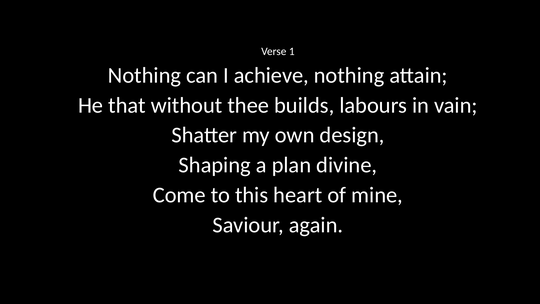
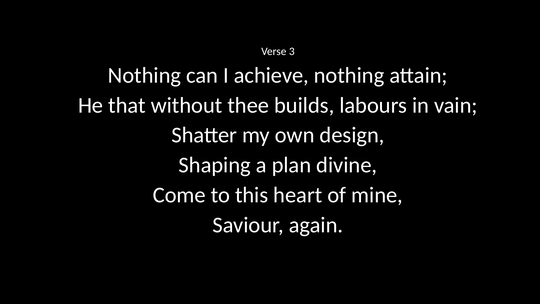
1: 1 -> 3 (292, 52)
